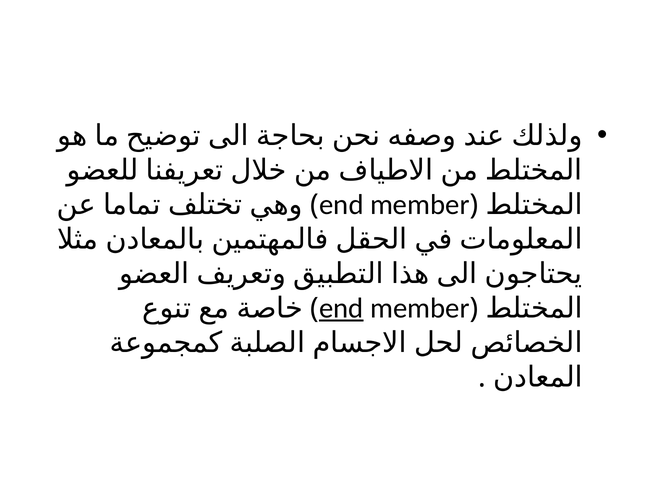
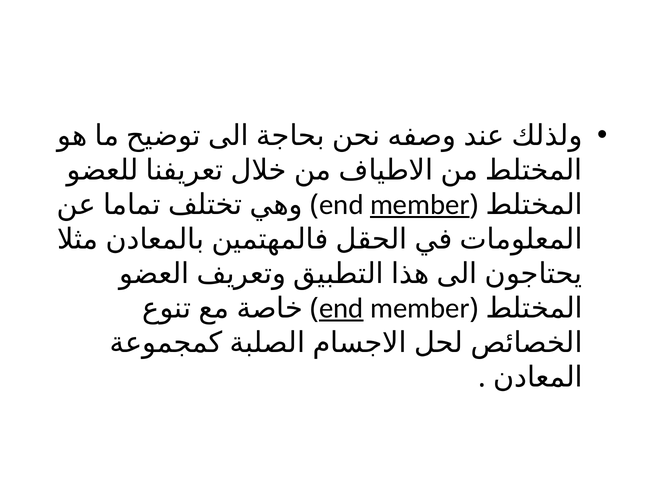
member underline: none -> present (420, 204)
